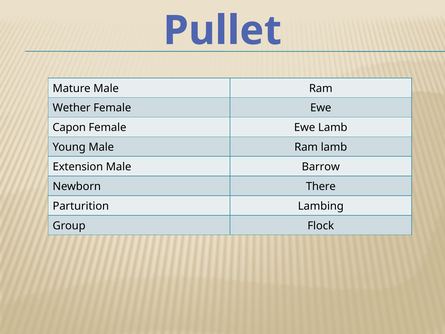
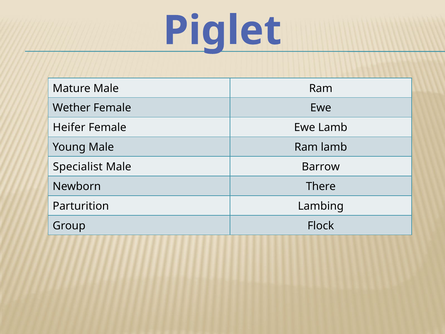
Pullet: Pullet -> Piglet (222, 31)
Capon: Capon -> Heifer (69, 127)
Extension: Extension -> Specialist (78, 167)
